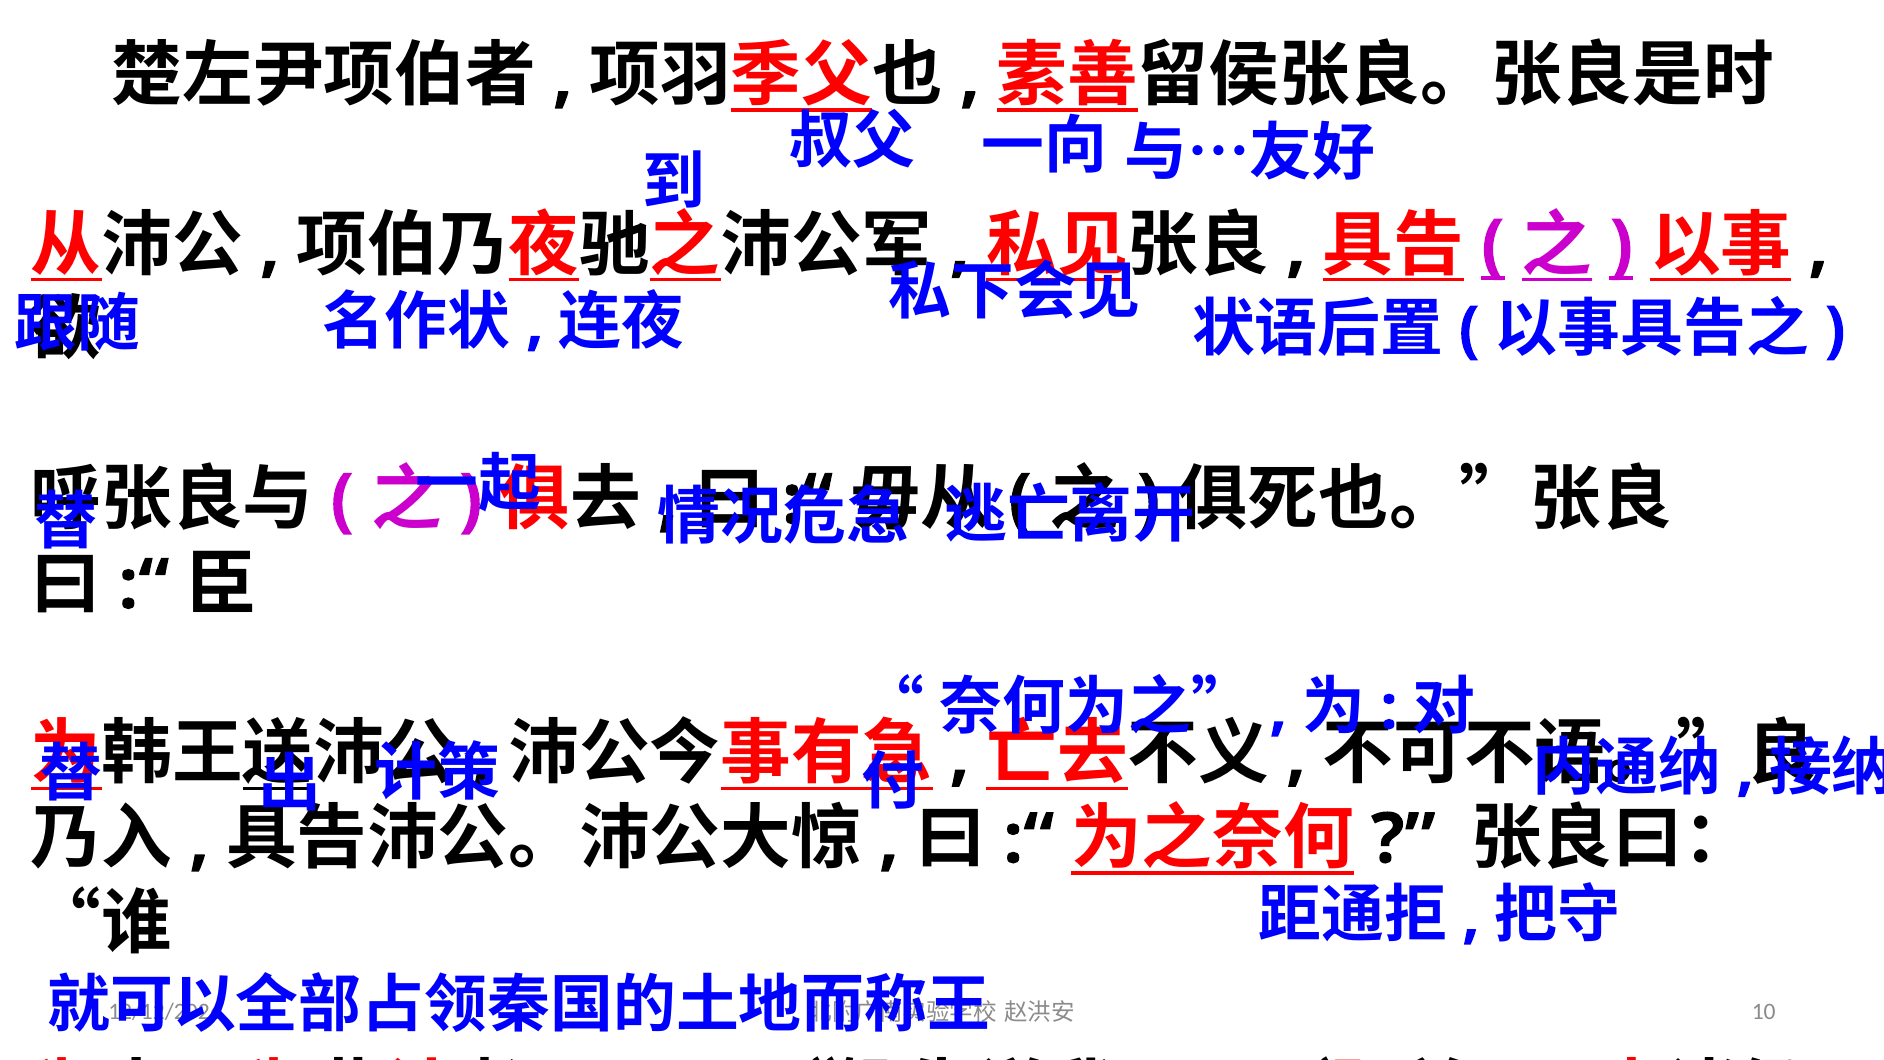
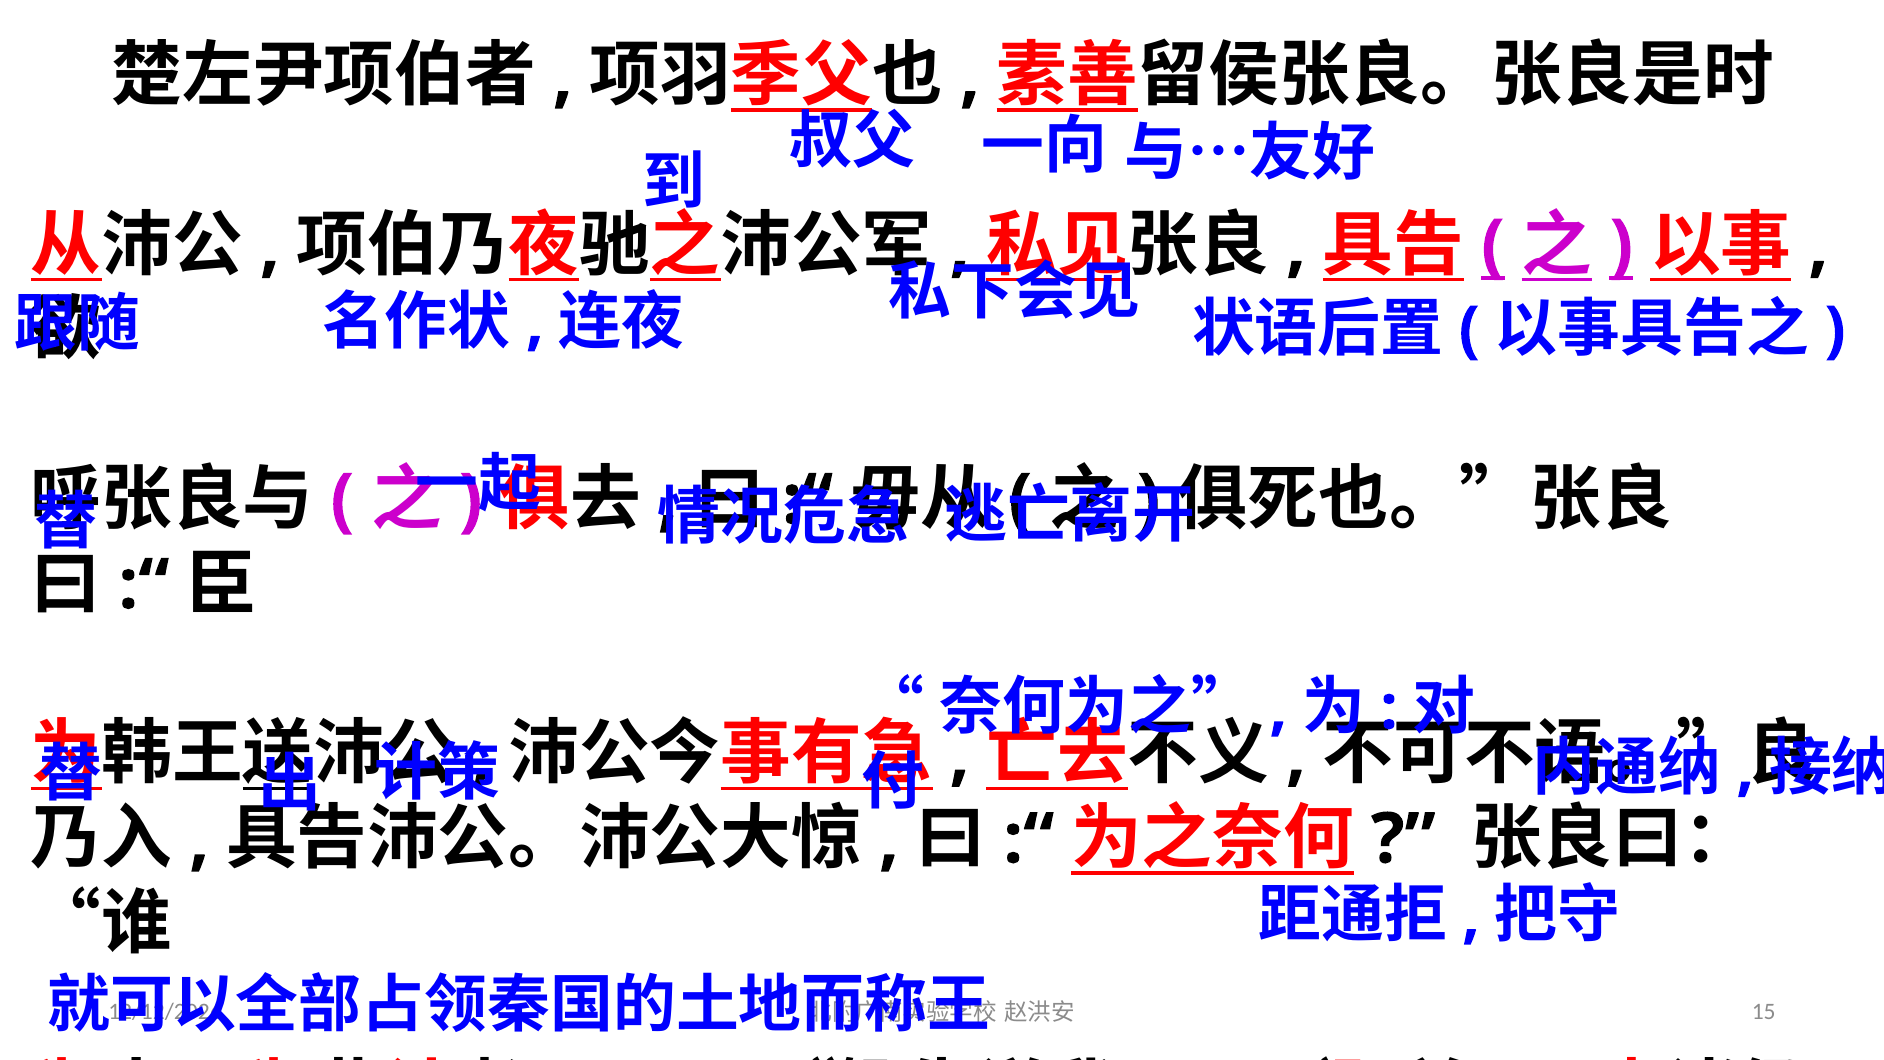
10: 10 -> 15 (1764, 1012)
